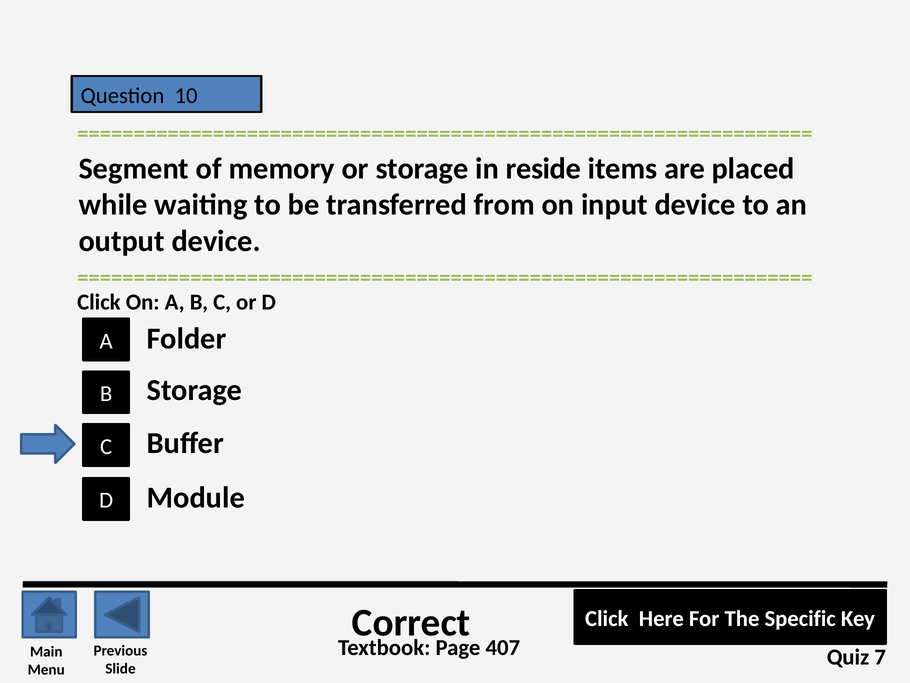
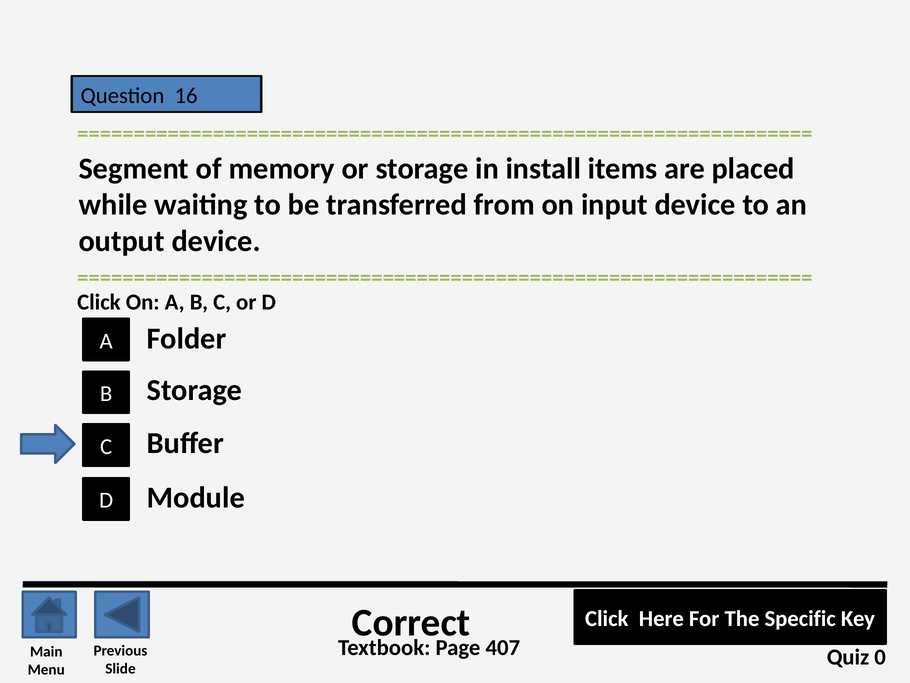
10: 10 -> 16 (186, 96)
reside: reside -> install (543, 168)
7: 7 -> 0 (880, 657)
